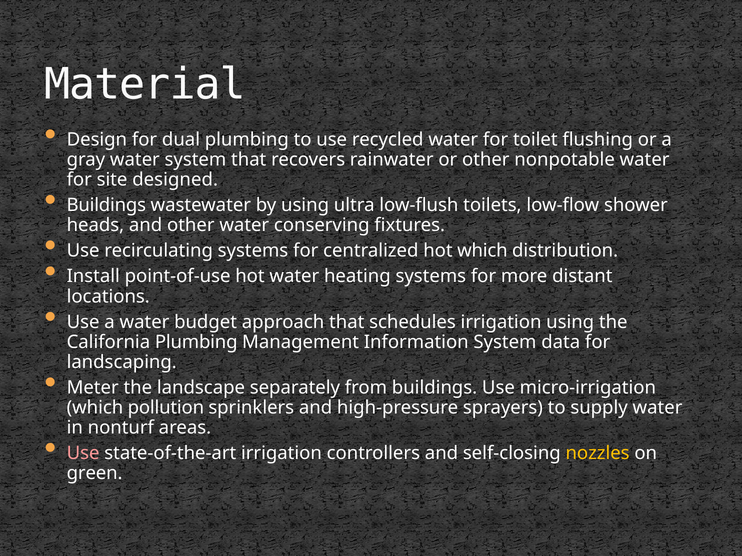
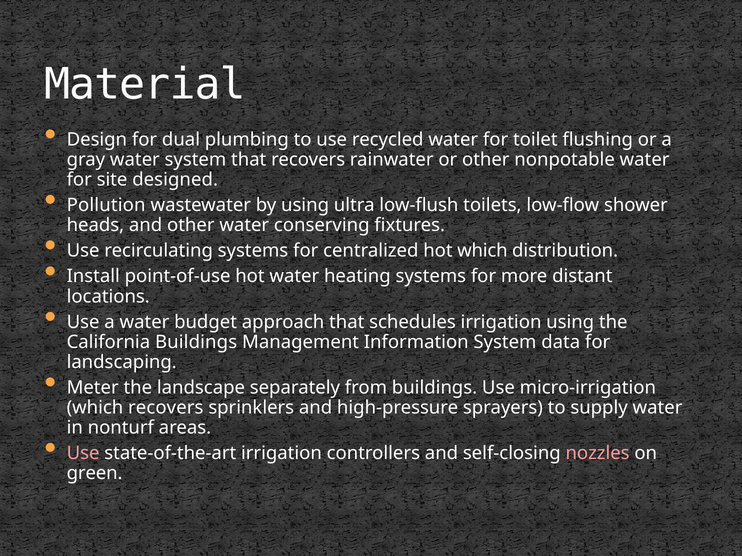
Buildings: Buildings -> Pollution (106, 205)
California Plumbing: Plumbing -> Buildings (196, 342)
which pollution: pollution -> recovers (166, 408)
nozzles colour: yellow -> pink (598, 454)
